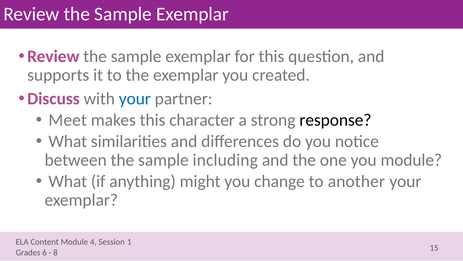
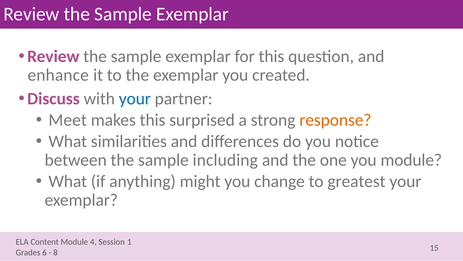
supports: supports -> enhance (58, 75)
character: character -> surprised (202, 120)
response colour: black -> orange (335, 120)
another: another -> greatest (356, 181)
